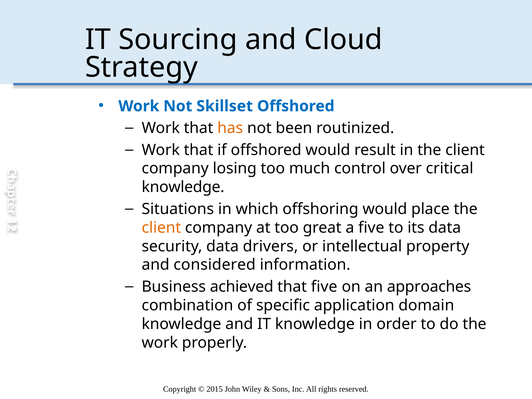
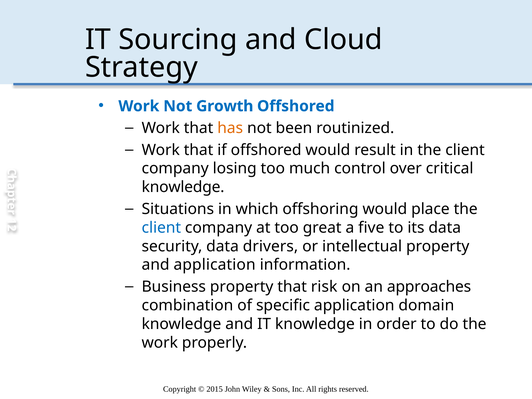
Skillset: Skillset -> Growth (225, 106)
client colour: orange -> blue (161, 228)
and considered: considered -> application (215, 265)
Business achieved: achieved -> property (242, 287)
that five: five -> risk (324, 287)
